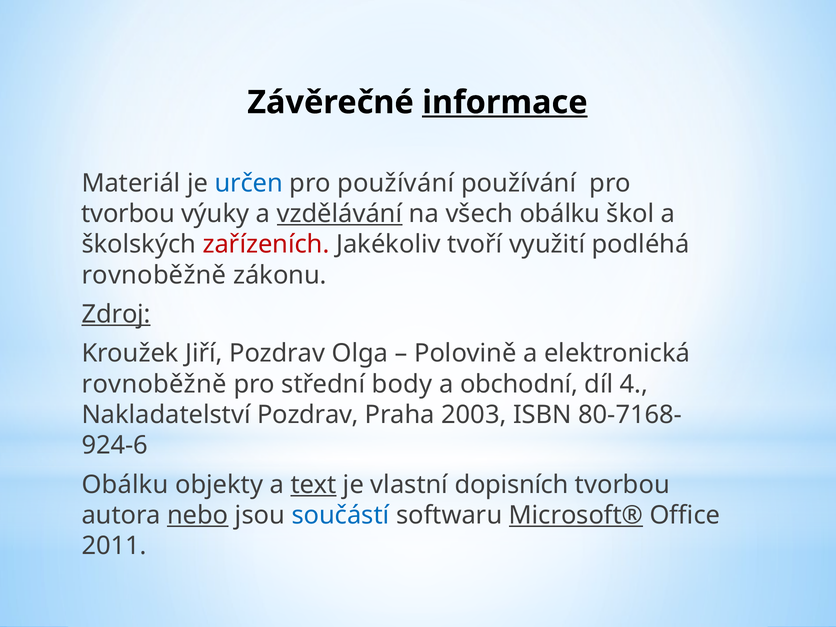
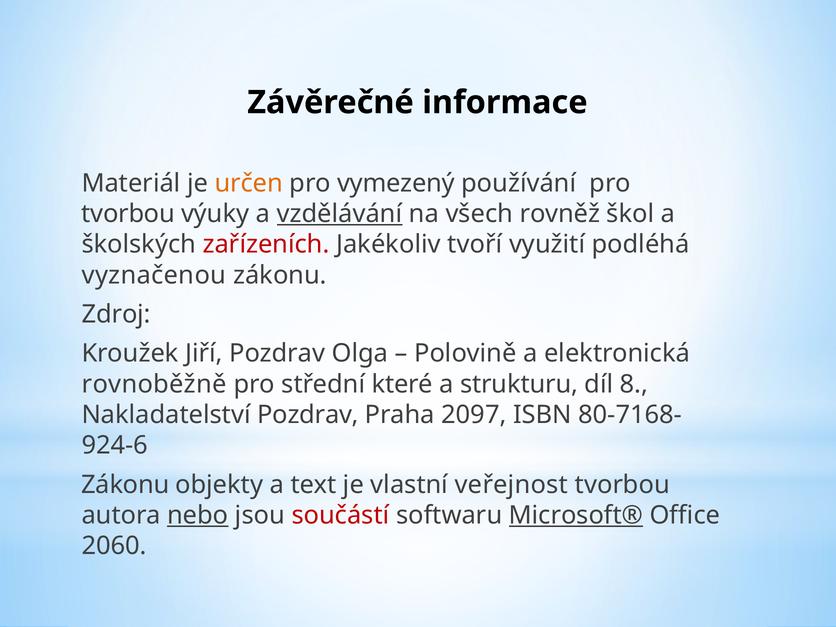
informace underline: present -> none (505, 102)
určen colour: blue -> orange (249, 183)
pro používání: používání -> vymezený (396, 183)
všech obálku: obálku -> rovněž (560, 214)
rovnoběžně: rovnoběžně -> vyznačenou (154, 275)
Zdroj underline: present -> none (116, 314)
body: body -> které (402, 384)
obchodní: obchodní -> strukturu (519, 384)
4: 4 -> 8 (634, 384)
2003: 2003 -> 2097 (474, 415)
Obálku: Obálku -> Zákonu (125, 485)
text underline: present -> none (314, 485)
dopisních: dopisních -> veřejnost (511, 485)
součástí colour: blue -> red (341, 515)
2011: 2011 -> 2060 (114, 546)
